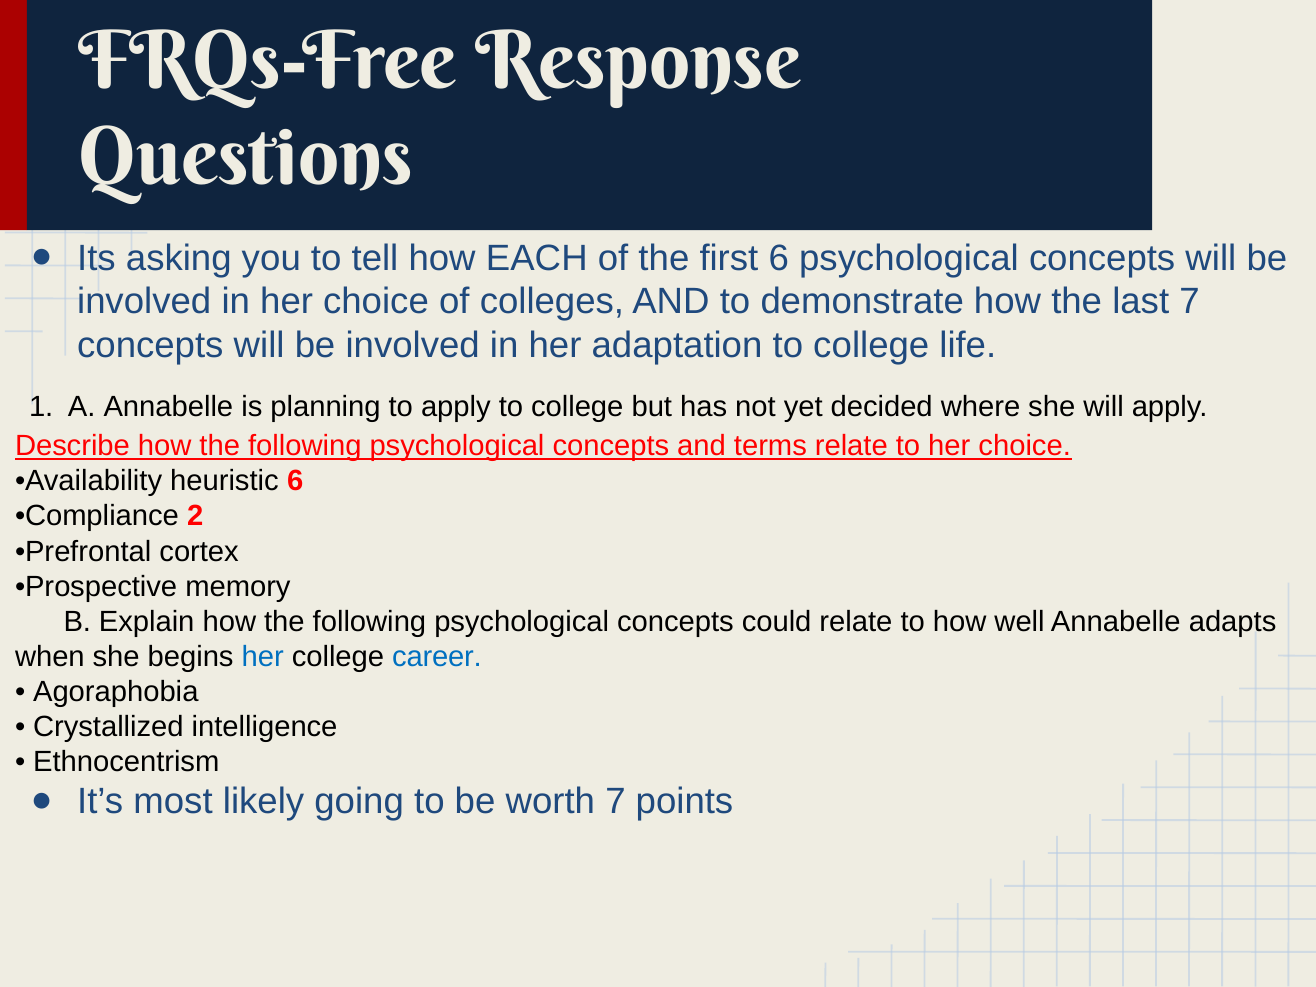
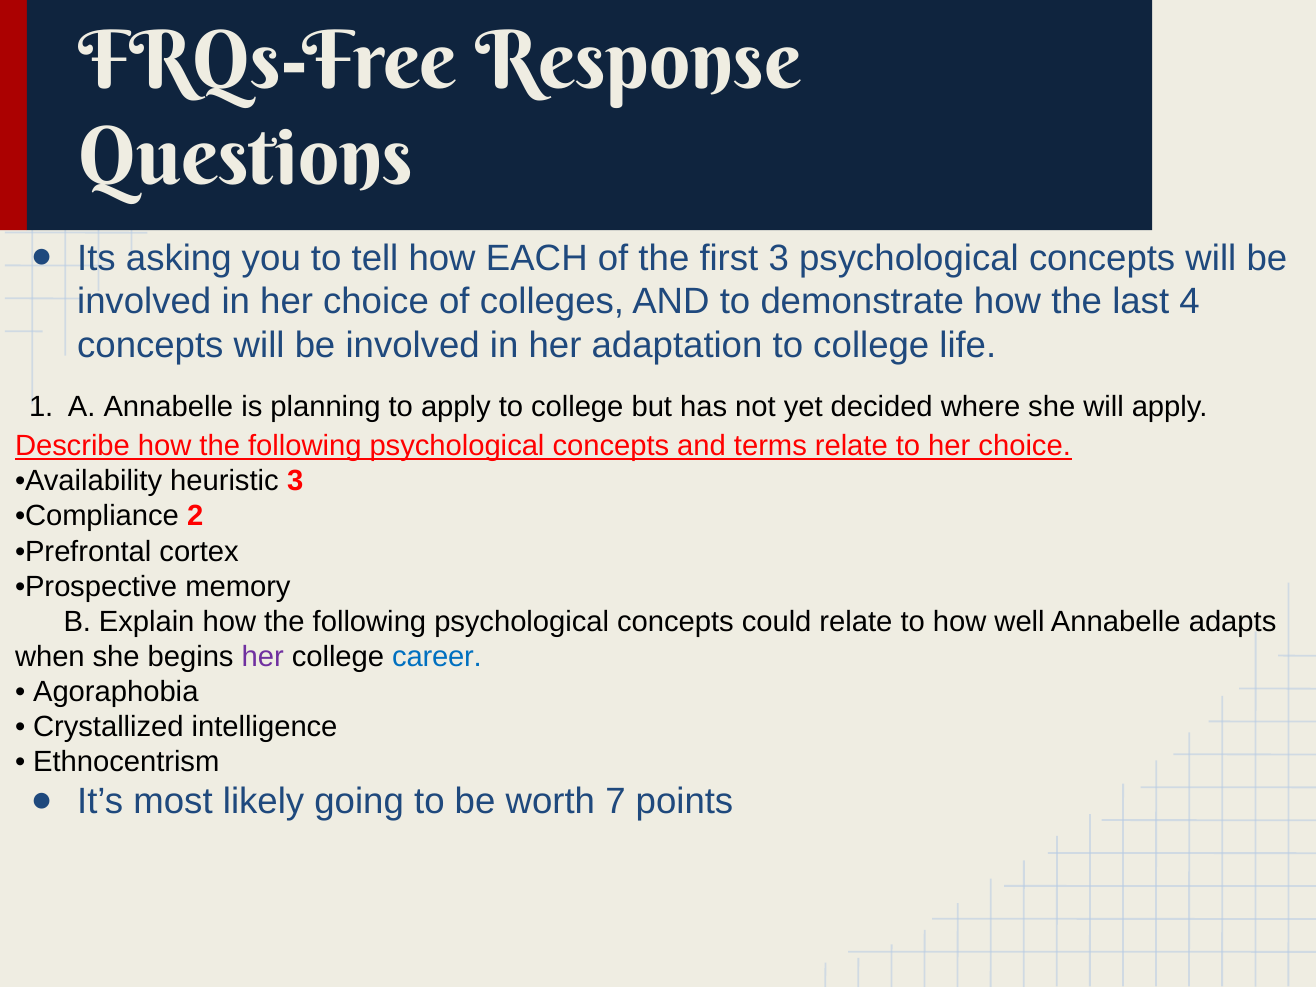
first 6: 6 -> 3 (779, 258)
last 7: 7 -> 4 (1190, 302)
heuristic 6: 6 -> 3 (295, 481)
her colour: blue -> purple (263, 657)
